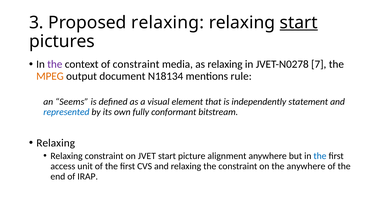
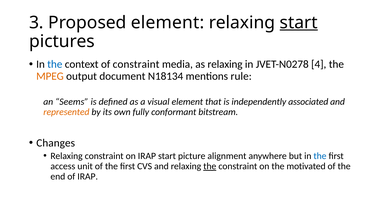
Proposed relaxing: relaxing -> element (168, 23)
the colour: purple -> blue (55, 64)
7: 7 -> 4 (319, 64)
statement: statement -> associated (308, 102)
represented colour: blue -> orange (66, 112)
Relaxing: Relaxing -> Changes (56, 143)
on JVET: JVET -> IRAP (147, 156)
the underline: none -> present (210, 166)
the anywhere: anywhere -> motivated (306, 166)
